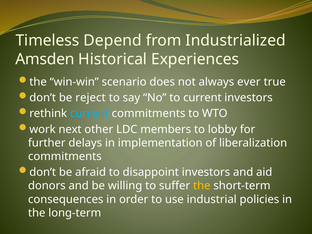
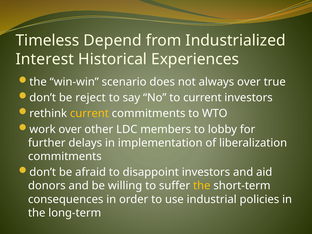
Amsden: Amsden -> Interest (45, 59)
always ever: ever -> over (249, 82)
current colour: light blue -> yellow (89, 114)
work next: next -> over (70, 129)
